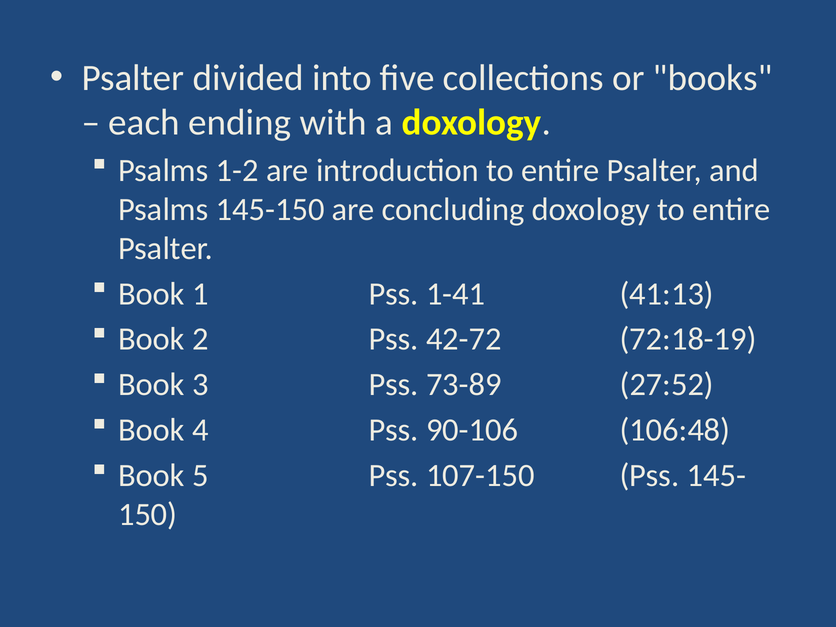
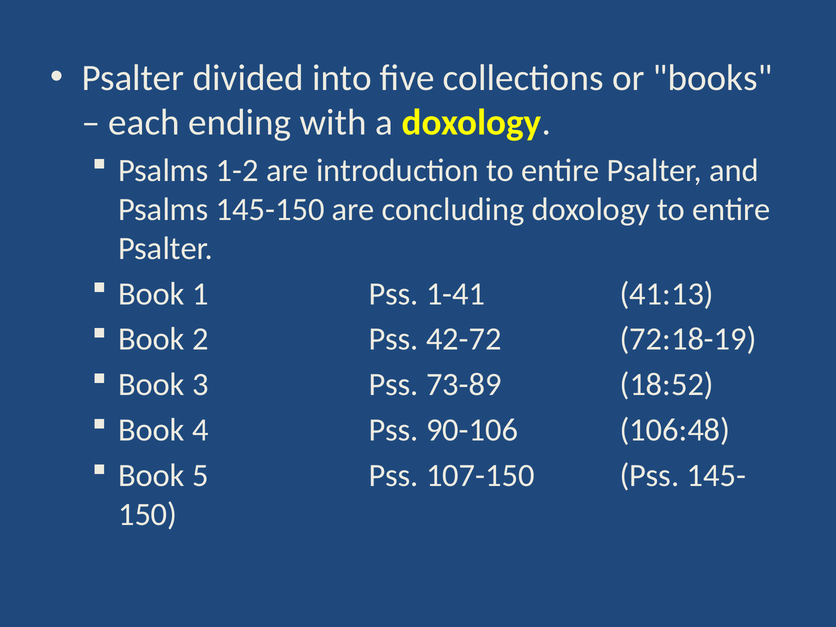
27:52: 27:52 -> 18:52 (667, 385)
